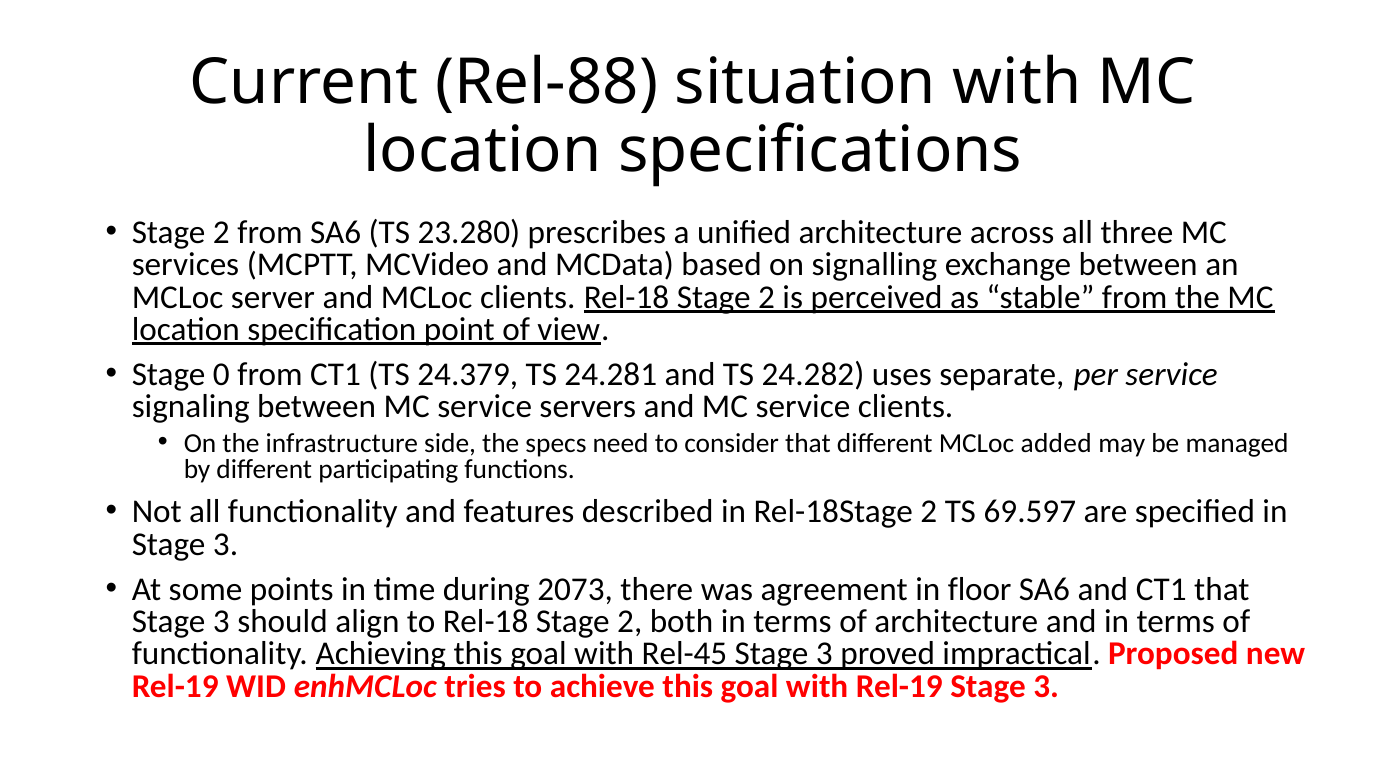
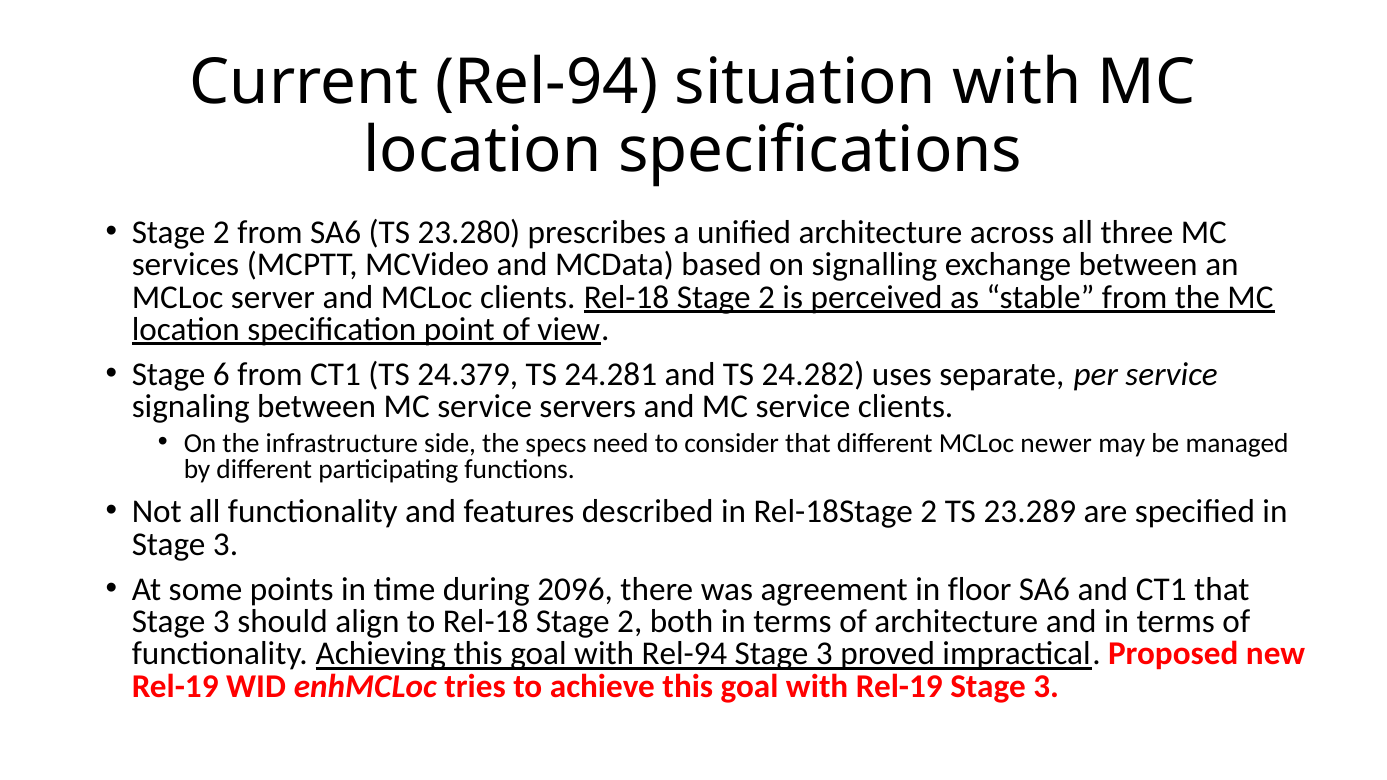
Current Rel-88: Rel-88 -> Rel-94 (547, 82)
0: 0 -> 6 (221, 375)
added: added -> newer (1056, 443)
69.597: 69.597 -> 23.289 (1030, 512)
2073: 2073 -> 2096 (575, 590)
with Rel-45: Rel-45 -> Rel-94 (684, 654)
